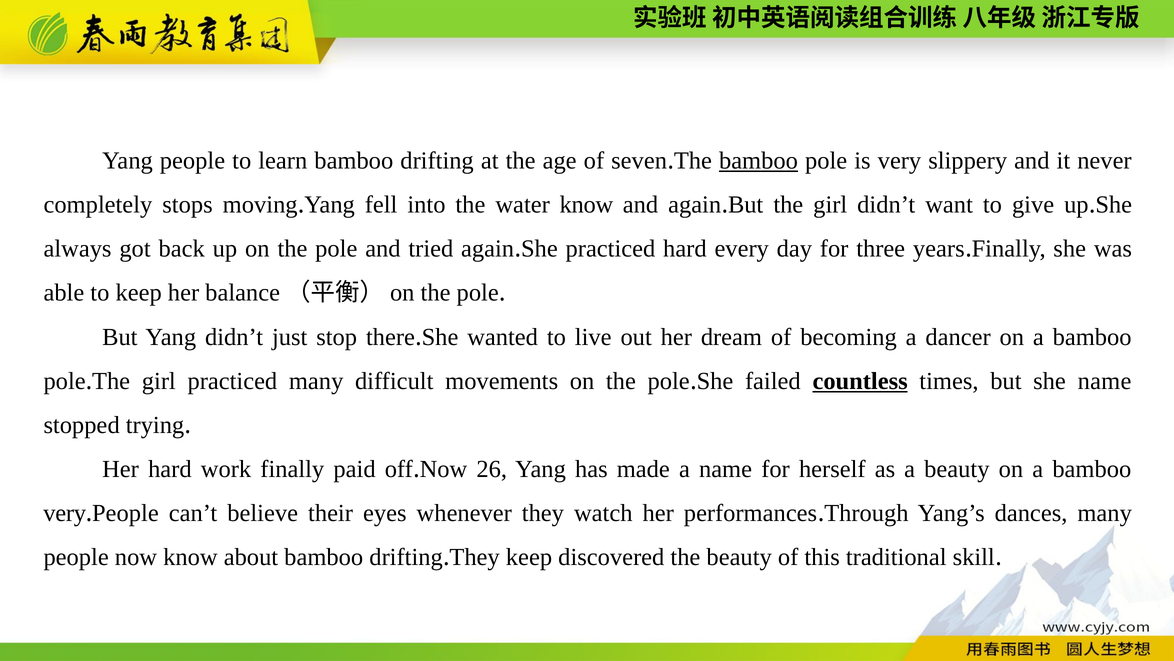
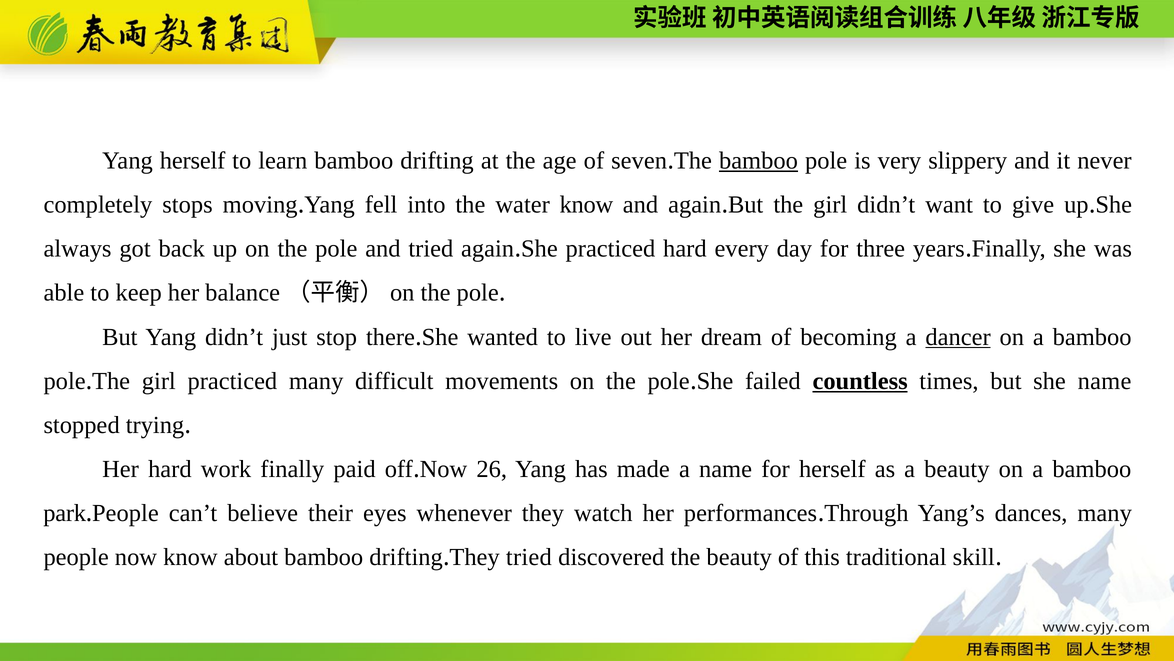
Yang people: people -> herself (193, 161)
dancer underline: none -> present (958, 337)
very: very -> park (65, 513)
They keep: keep -> tried (529, 557)
